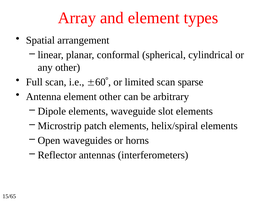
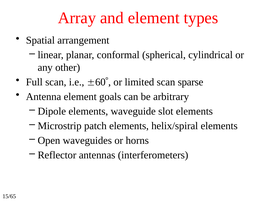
element other: other -> goals (110, 97)
